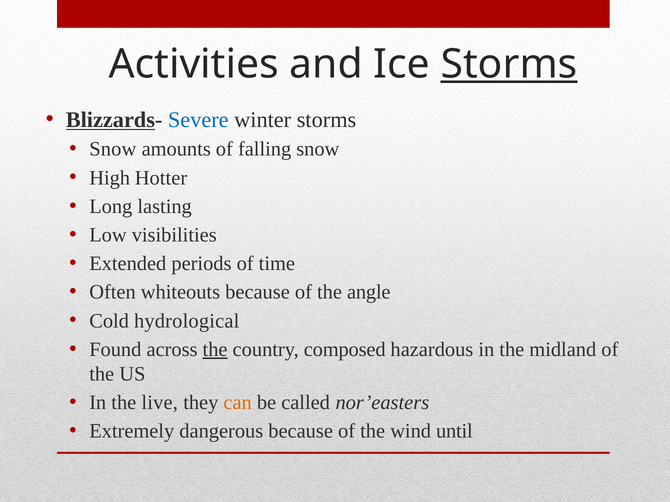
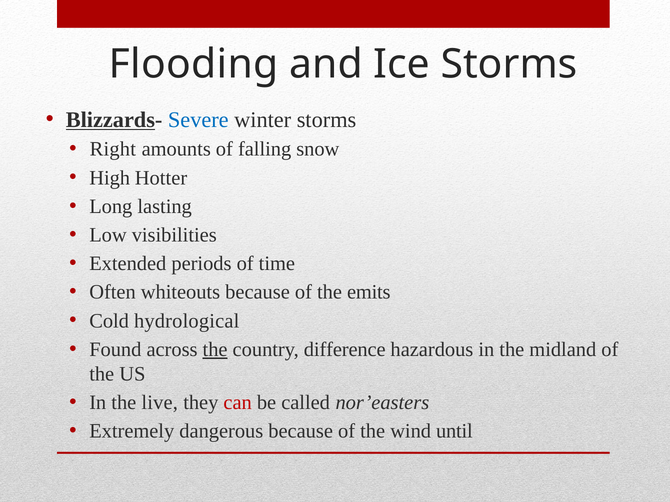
Activities: Activities -> Flooding (194, 64)
Storms underline: present -> none (509, 64)
Snow: Snow -> Right (113, 149)
angle: angle -> emits (369, 292)
composed: composed -> difference (345, 350)
can colour: orange -> red (238, 403)
